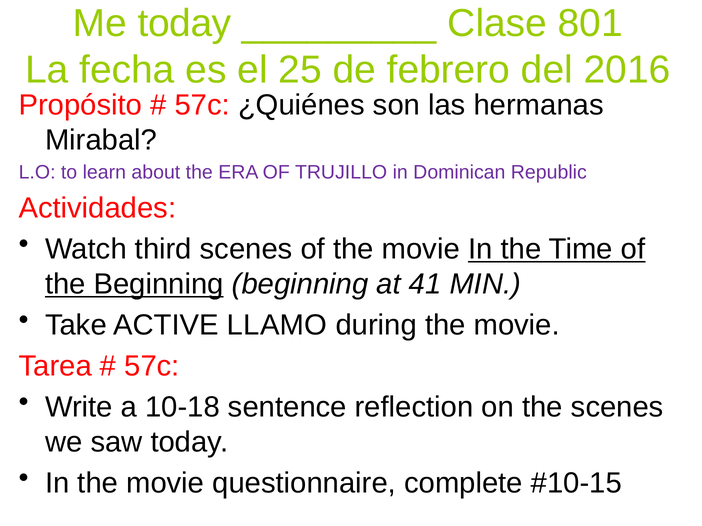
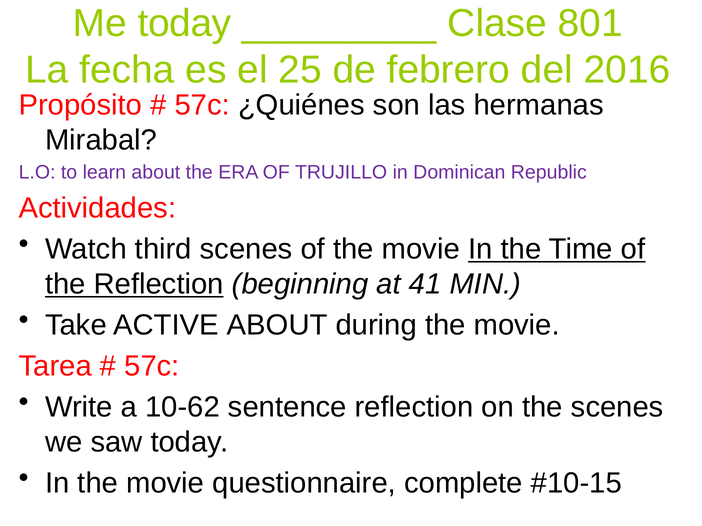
the Beginning: Beginning -> Reflection (159, 284)
ACTIVE LLAMO: LLAMO -> ABOUT (277, 325)
10-18: 10-18 -> 10-62 (182, 407)
